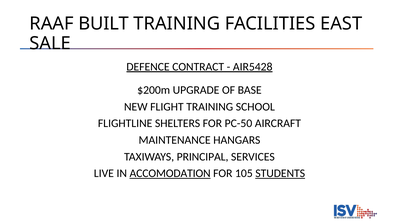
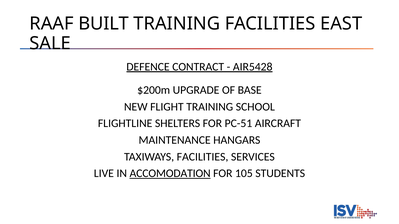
PC-50: PC-50 -> PC-51 (238, 124)
TAXIWAYS PRINCIPAL: PRINCIPAL -> FACILITIES (203, 157)
STUDENTS underline: present -> none (280, 174)
